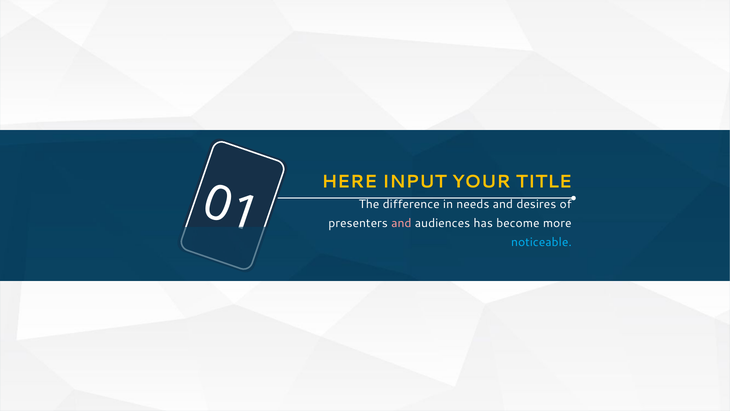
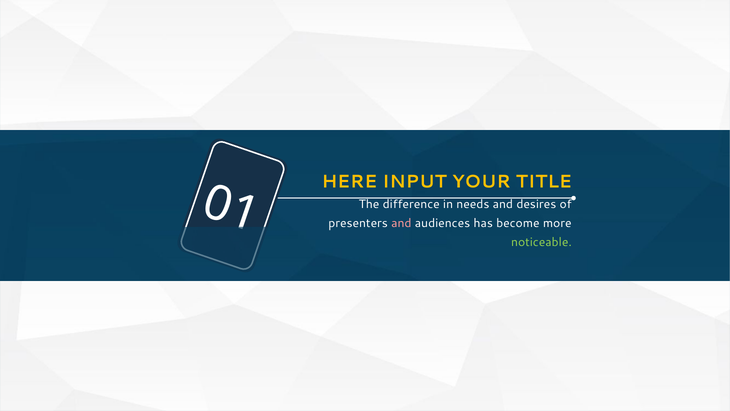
noticeable colour: light blue -> light green (541, 242)
